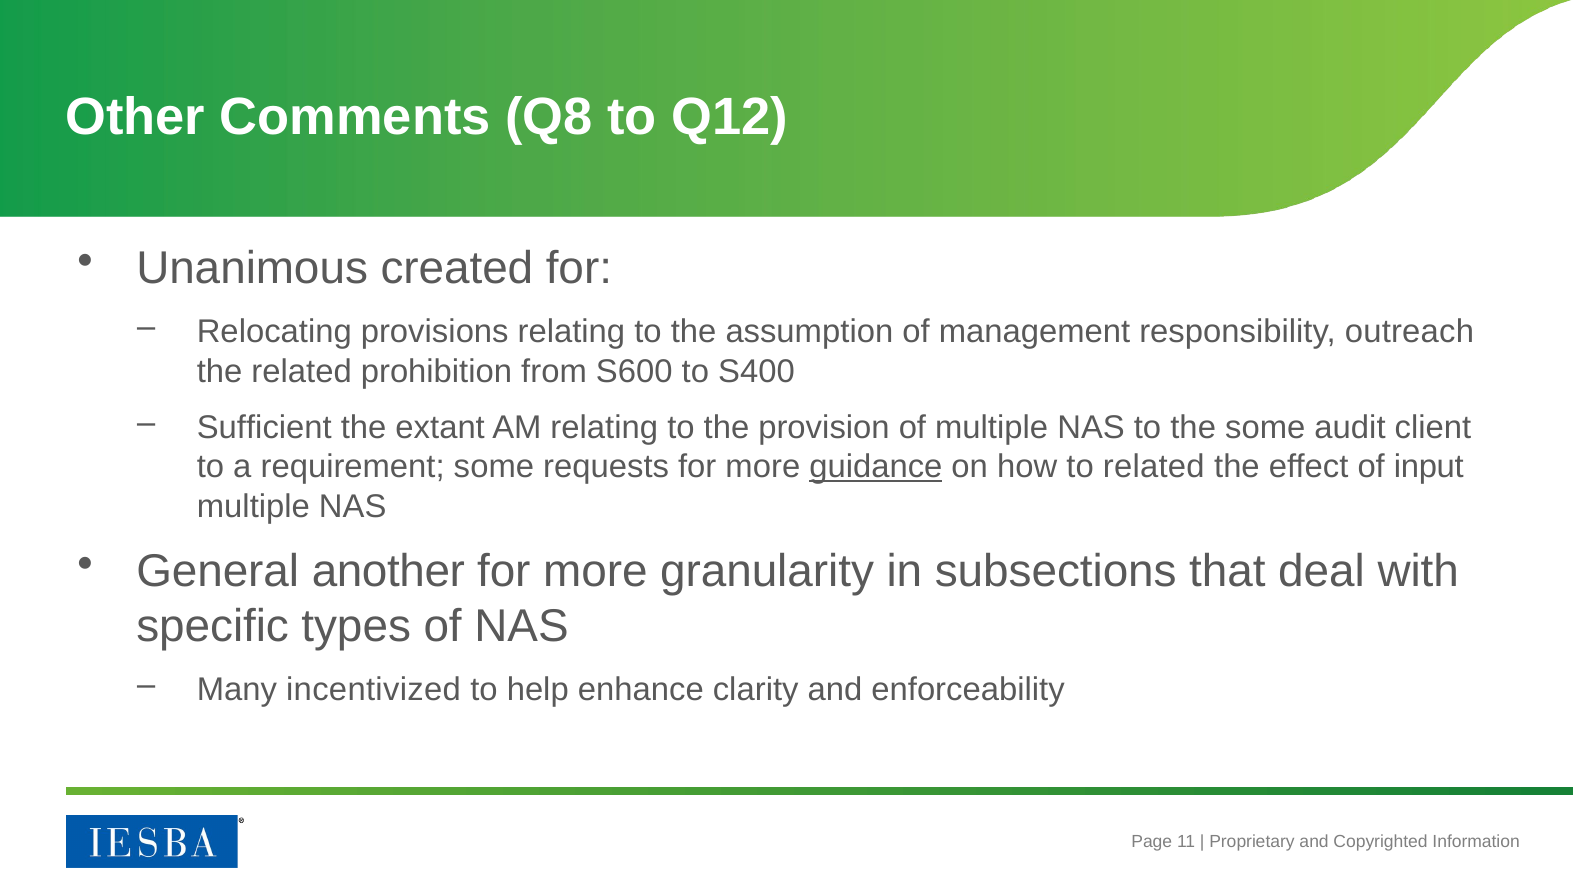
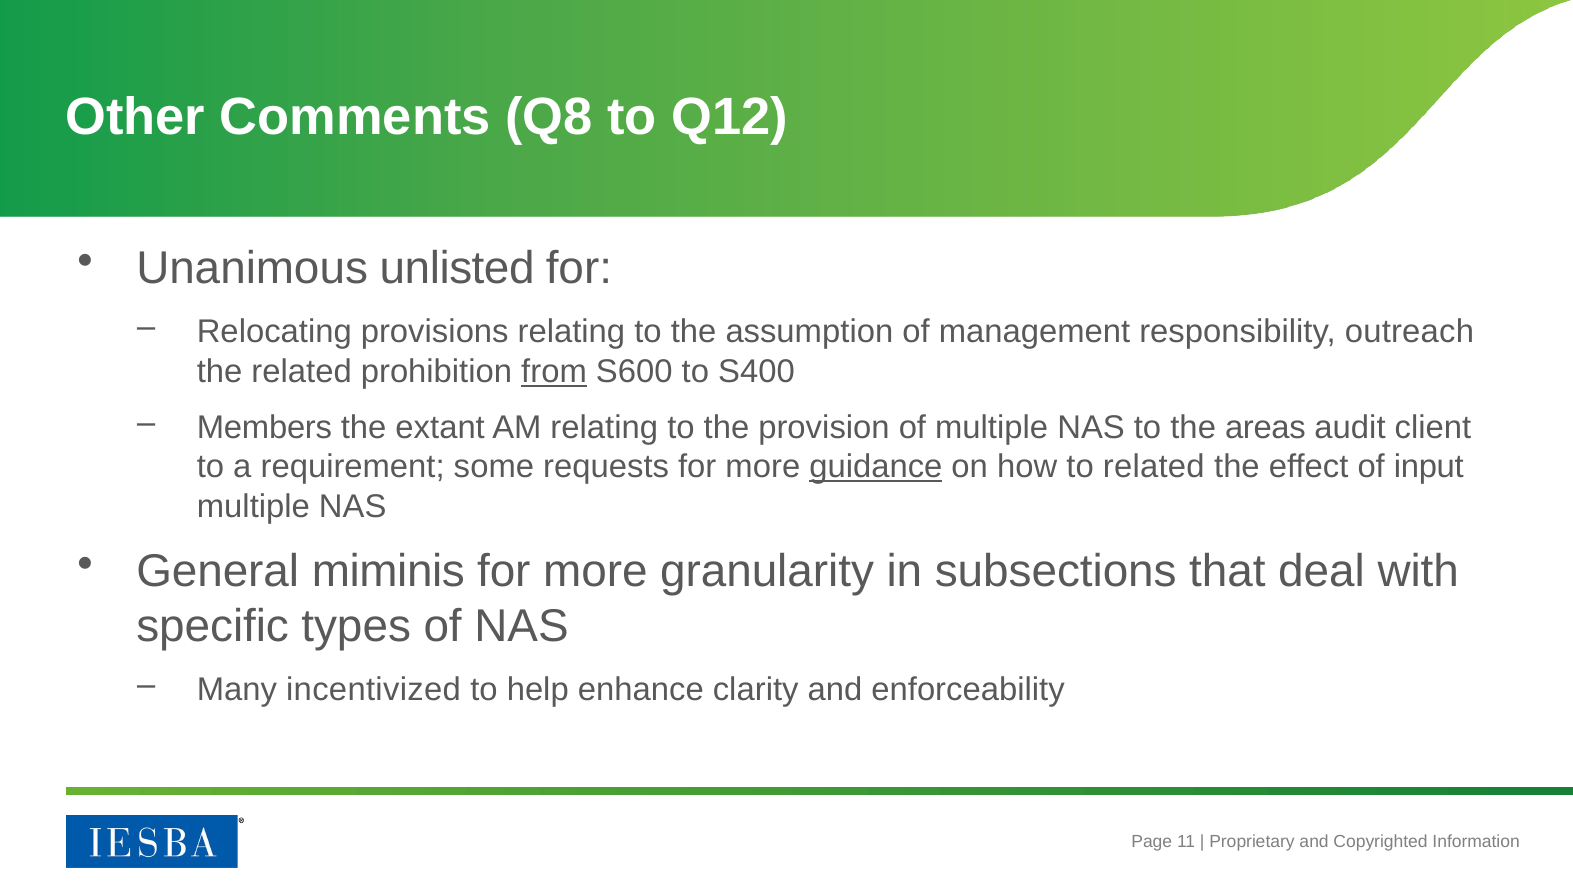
created: created -> unlisted (457, 269)
from underline: none -> present (554, 371)
Sufficient: Sufficient -> Members (264, 428)
the some: some -> areas (1265, 428)
another: another -> miminis (388, 571)
